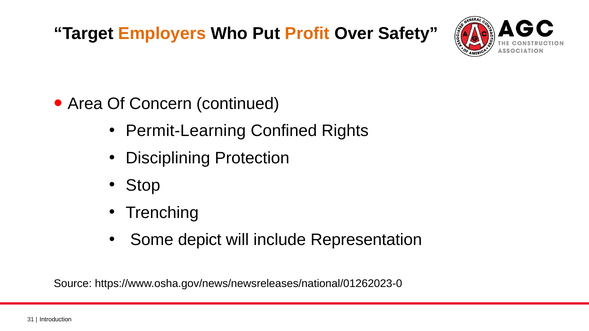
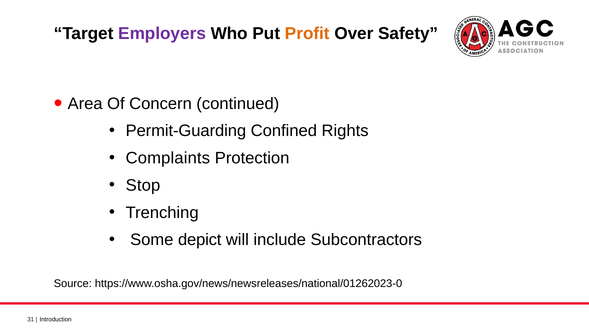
Employers colour: orange -> purple (162, 34)
Permit-Learning: Permit-Learning -> Permit-Guarding (186, 131)
Disciplining: Disciplining -> Complaints (168, 158)
Representation: Representation -> Subcontractors (366, 240)
